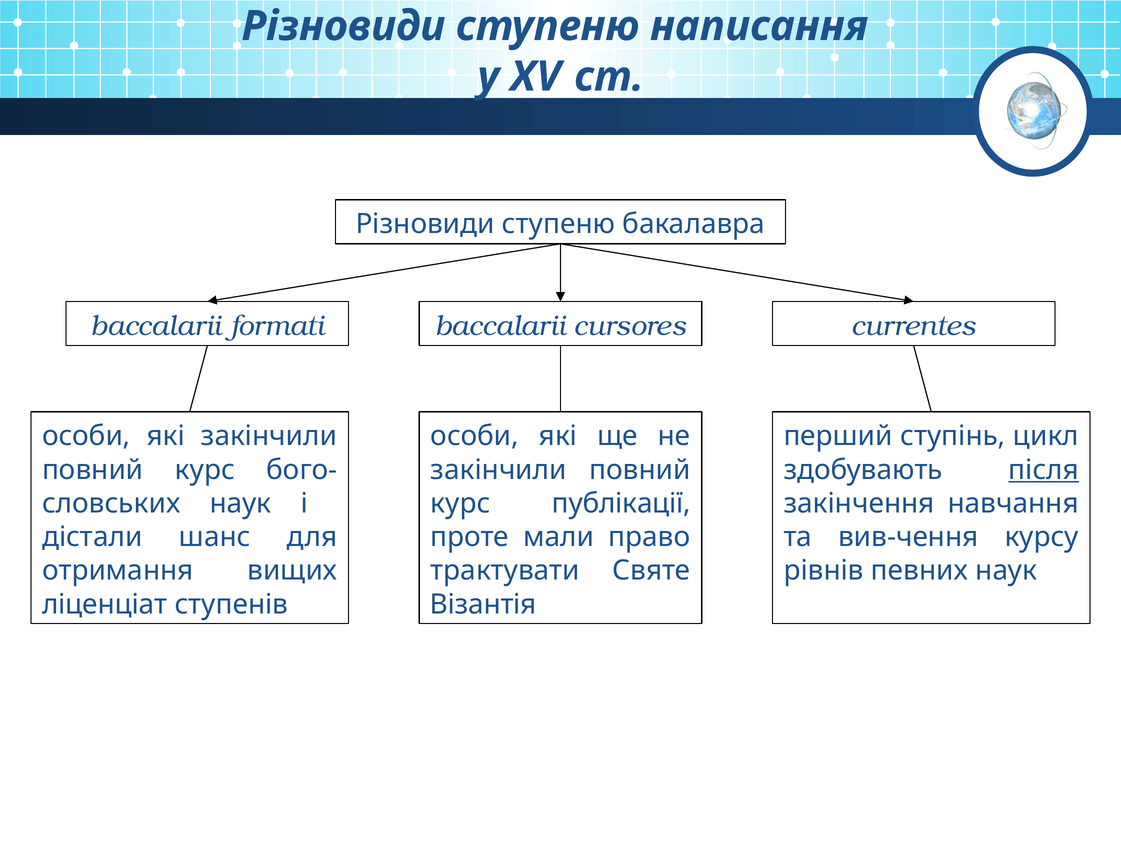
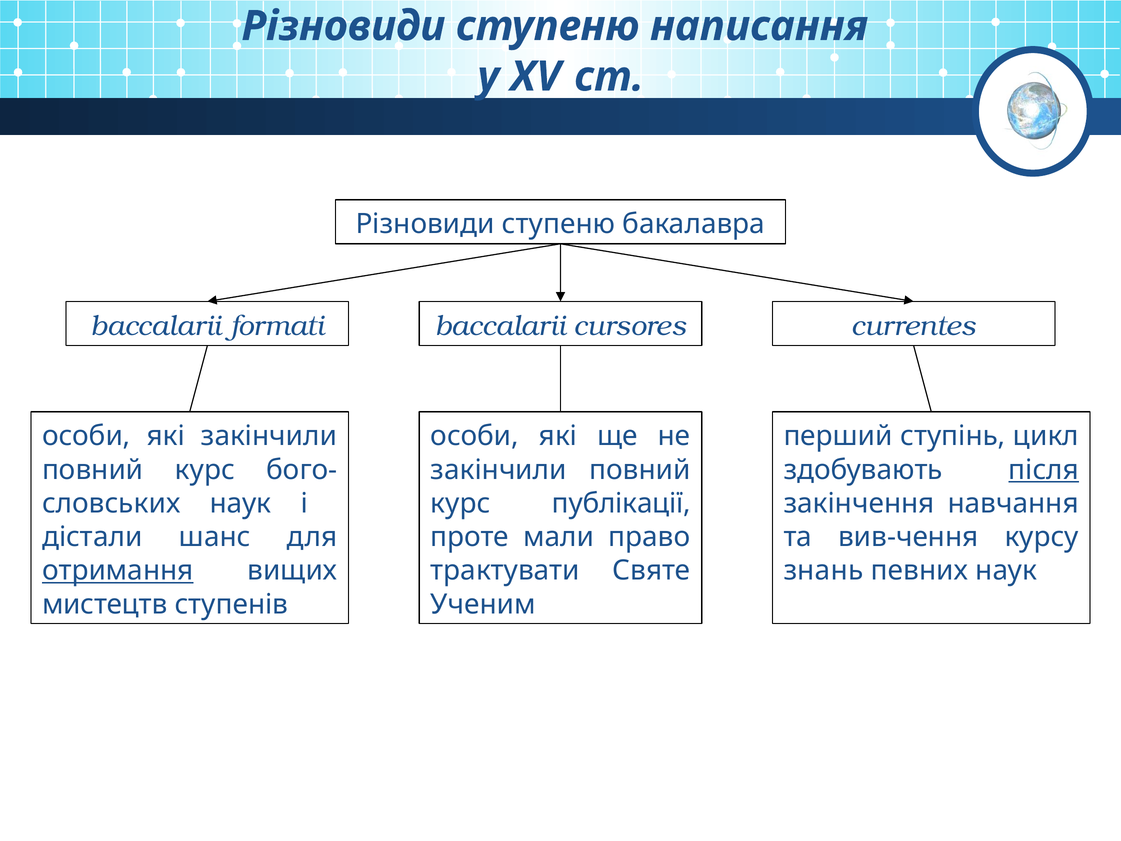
отримання underline: none -> present (118, 571)
рівнів: рівнів -> знань (824, 571)
ліценціат: ліценціат -> мистецтв (105, 604)
Візантія: Візантія -> Ученим (483, 604)
